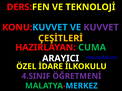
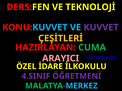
ARAYICI colour: white -> pink (61, 59)
